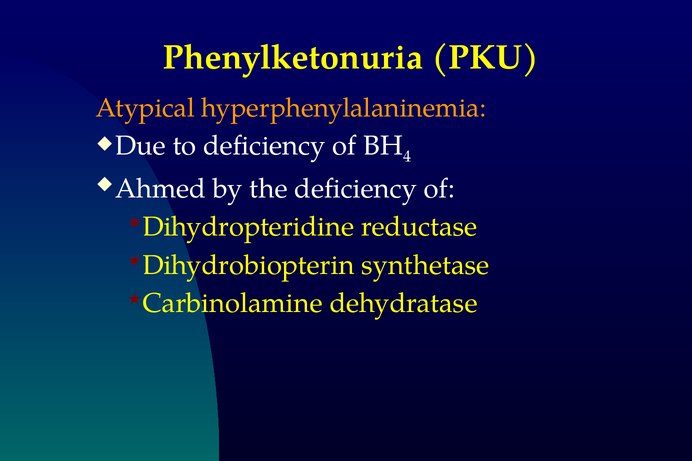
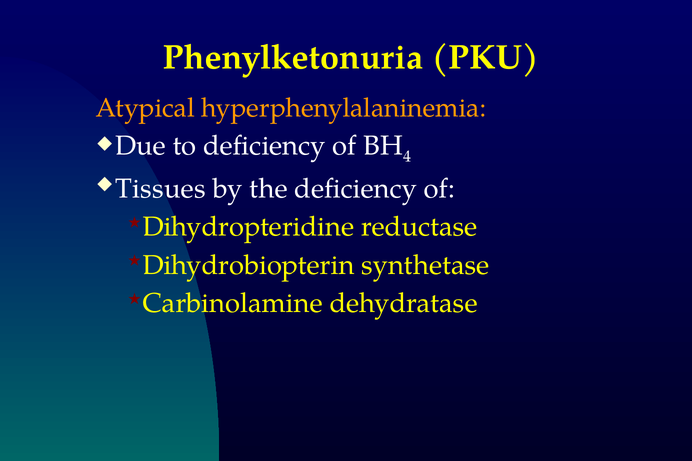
Ahmed: Ahmed -> Tissues (160, 189)
